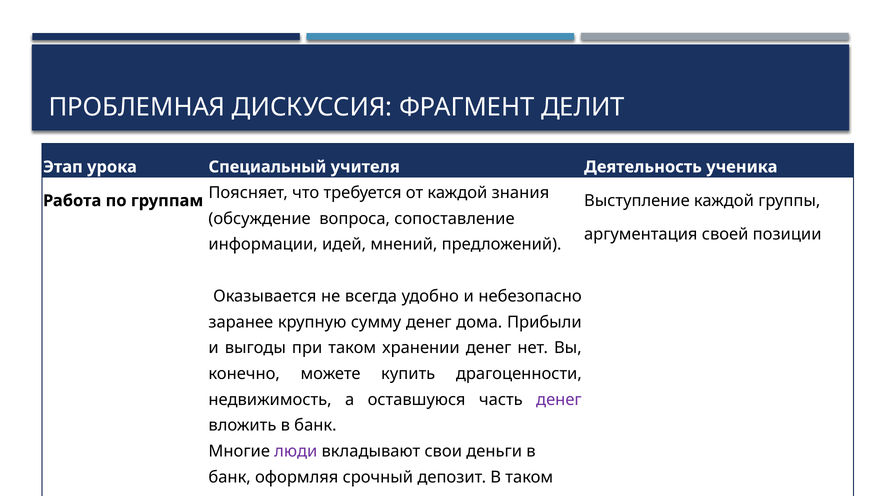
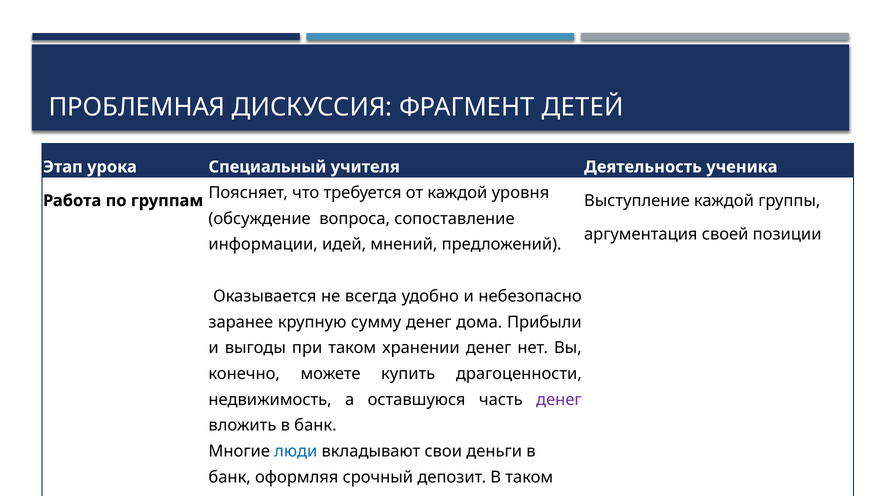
ДЕЛИТ: ДЕЛИТ -> ДЕТЕЙ (583, 107)
знания: знания -> уровня (520, 193)
люди colour: purple -> blue (296, 451)
